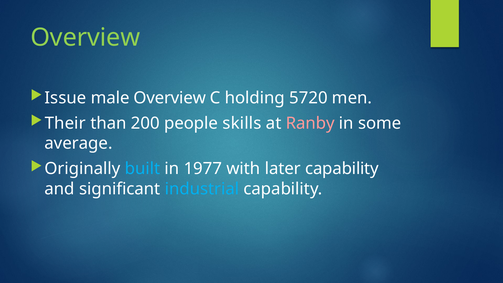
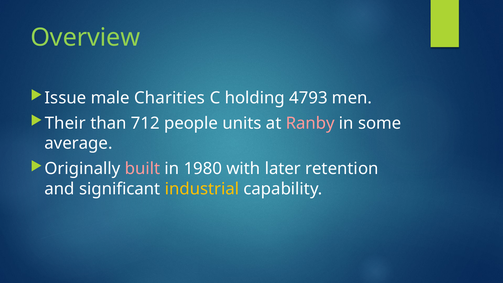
male Overview: Overview -> Charities (170, 98)
5720: 5720 -> 4793 (308, 98)
200: 200 -> 712 (145, 123)
skills: skills -> units (242, 123)
built colour: light blue -> pink (143, 169)
1977: 1977 -> 1980 (203, 169)
later capability: capability -> retention (342, 169)
industrial colour: light blue -> yellow (202, 189)
